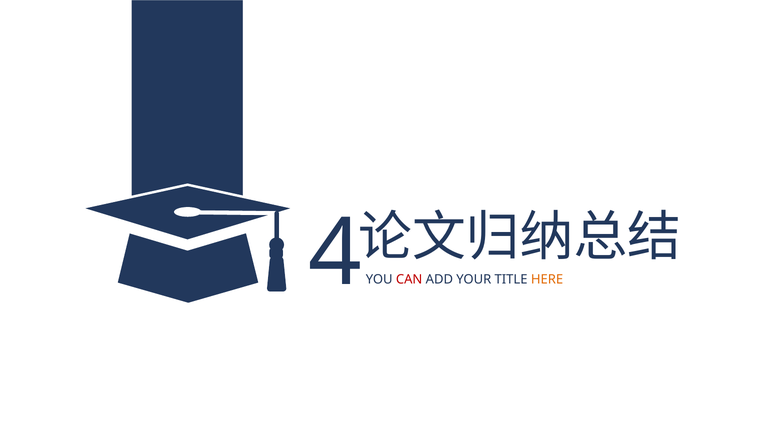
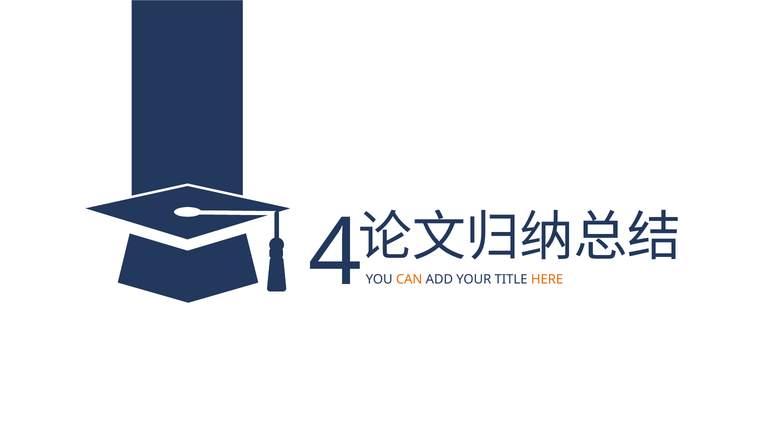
CAN colour: red -> orange (409, 280)
